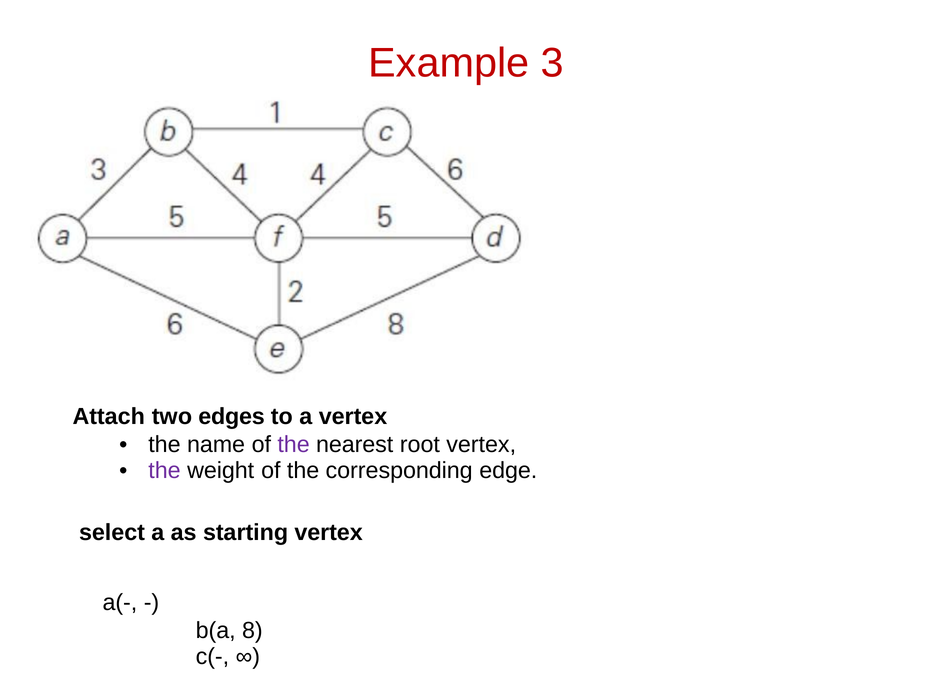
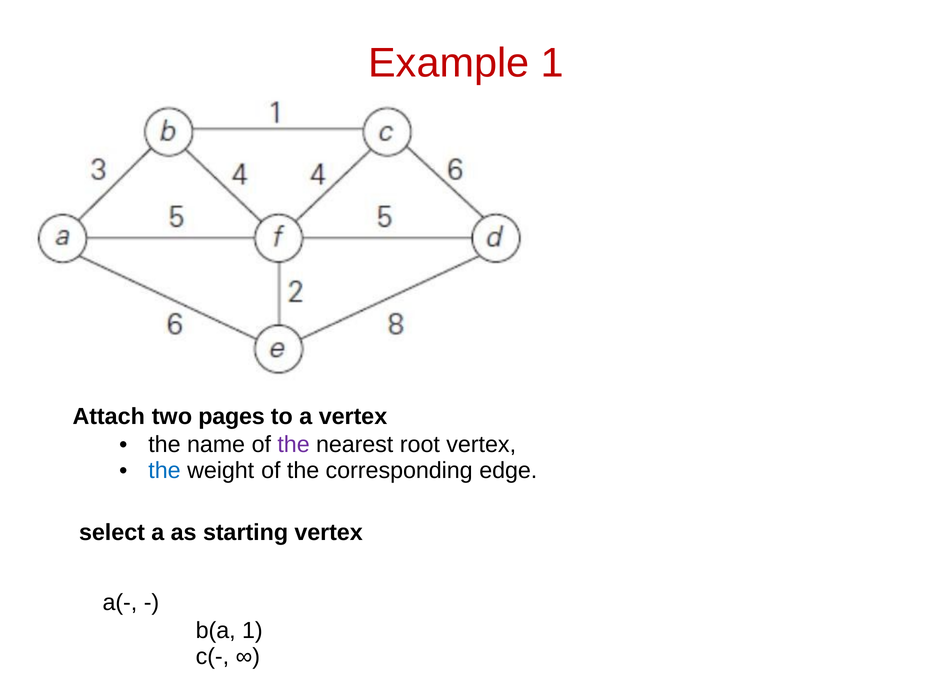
Example 3: 3 -> 1 (552, 63)
edges: edges -> pages (232, 417)
the colour: purple -> blue (165, 470)
b(a 8: 8 -> 1 (252, 630)
